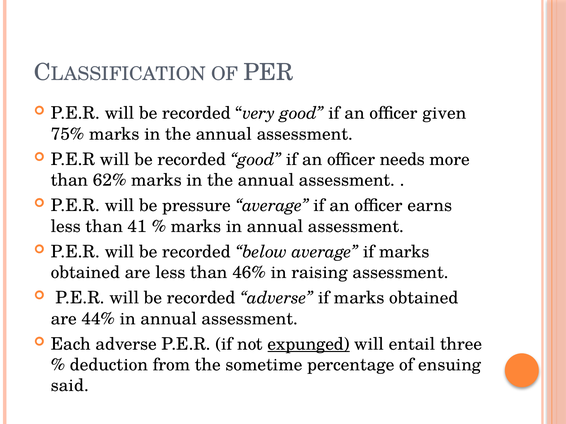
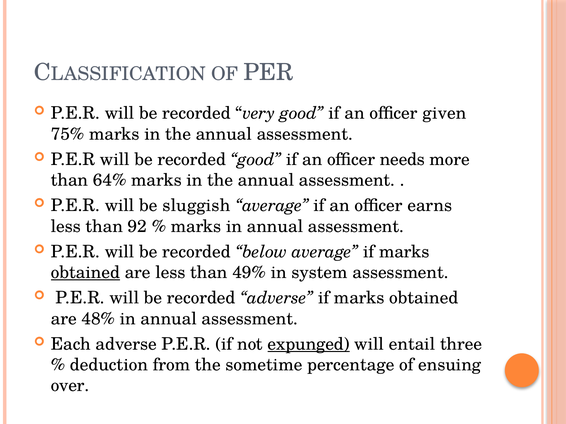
62%: 62% -> 64% (110, 180)
pressure: pressure -> sluggish (196, 206)
41: 41 -> 92 (137, 227)
obtained underline: none -> present (85, 273)
46%: 46% -> 49% (249, 273)
raising: raising -> system (320, 273)
44%: 44% -> 48% (98, 319)
said: said -> over (70, 386)
